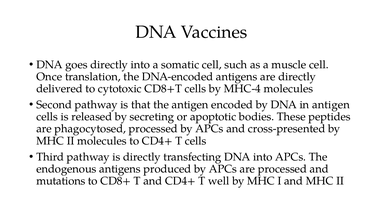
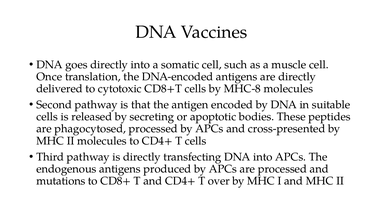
MHC-4: MHC-4 -> MHC-8 (242, 89)
in antigen: antigen -> suitable (331, 105)
well: well -> over (219, 181)
